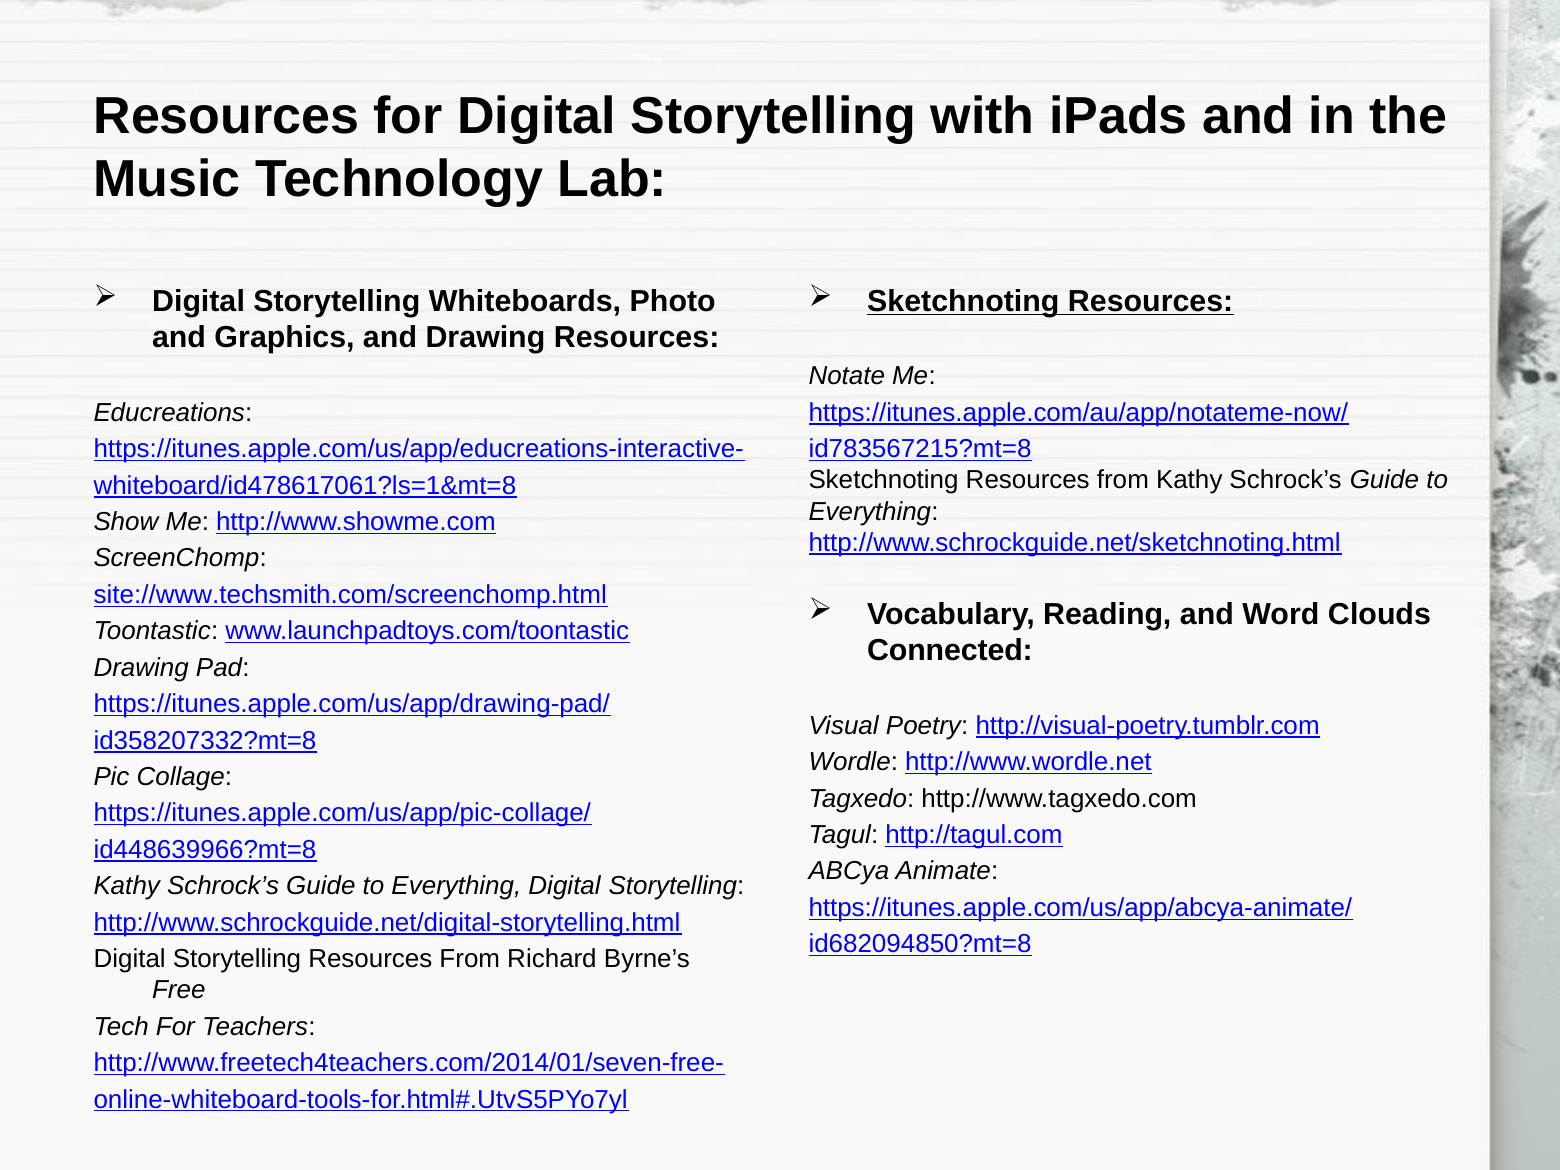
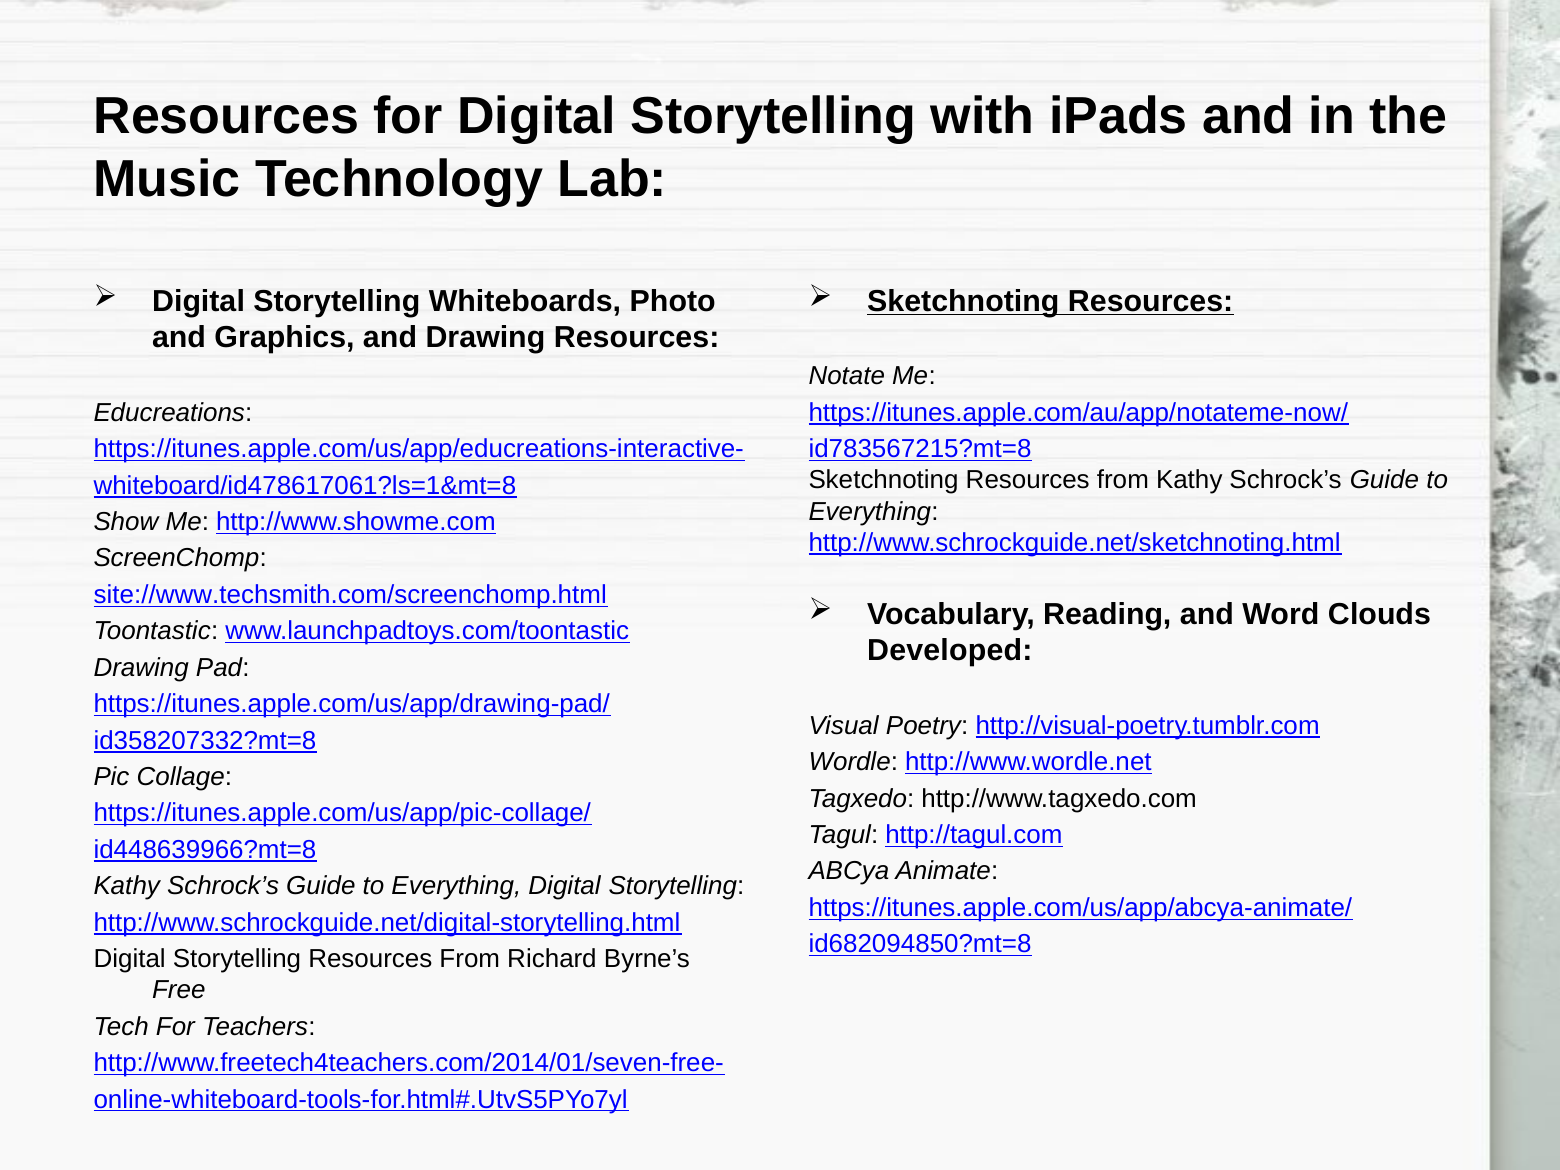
Connected: Connected -> Developed (950, 651)
